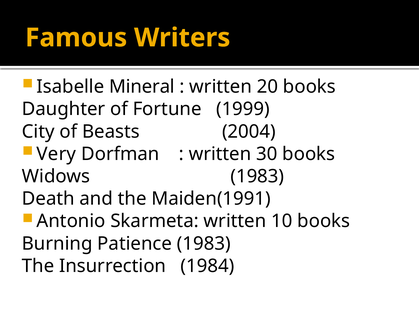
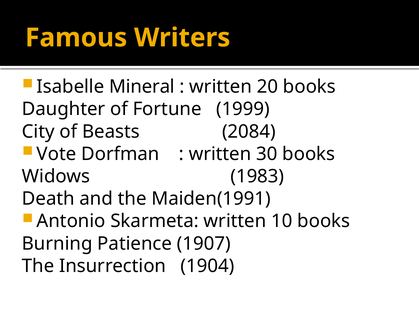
2004: 2004 -> 2084 (249, 131)
Very: Very -> Vote (56, 154)
Patience 1983: 1983 -> 1907 (204, 243)
1984: 1984 -> 1904 (208, 265)
